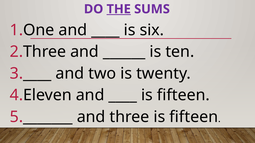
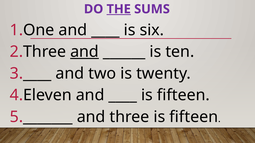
and underline: none -> present (84, 52)
